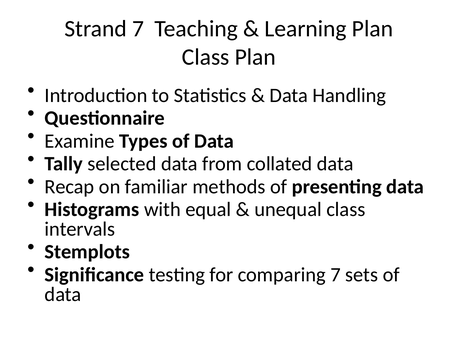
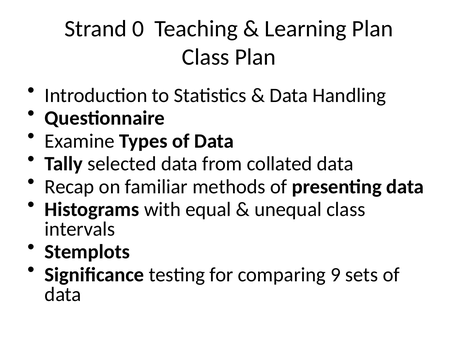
Strand 7: 7 -> 0 (138, 29)
comparing 7: 7 -> 9 (336, 274)
